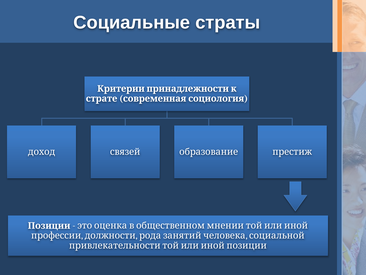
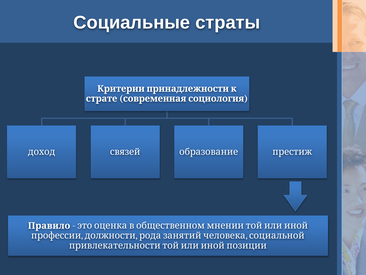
Позиции: Позиции -> Правило (49, 225)
